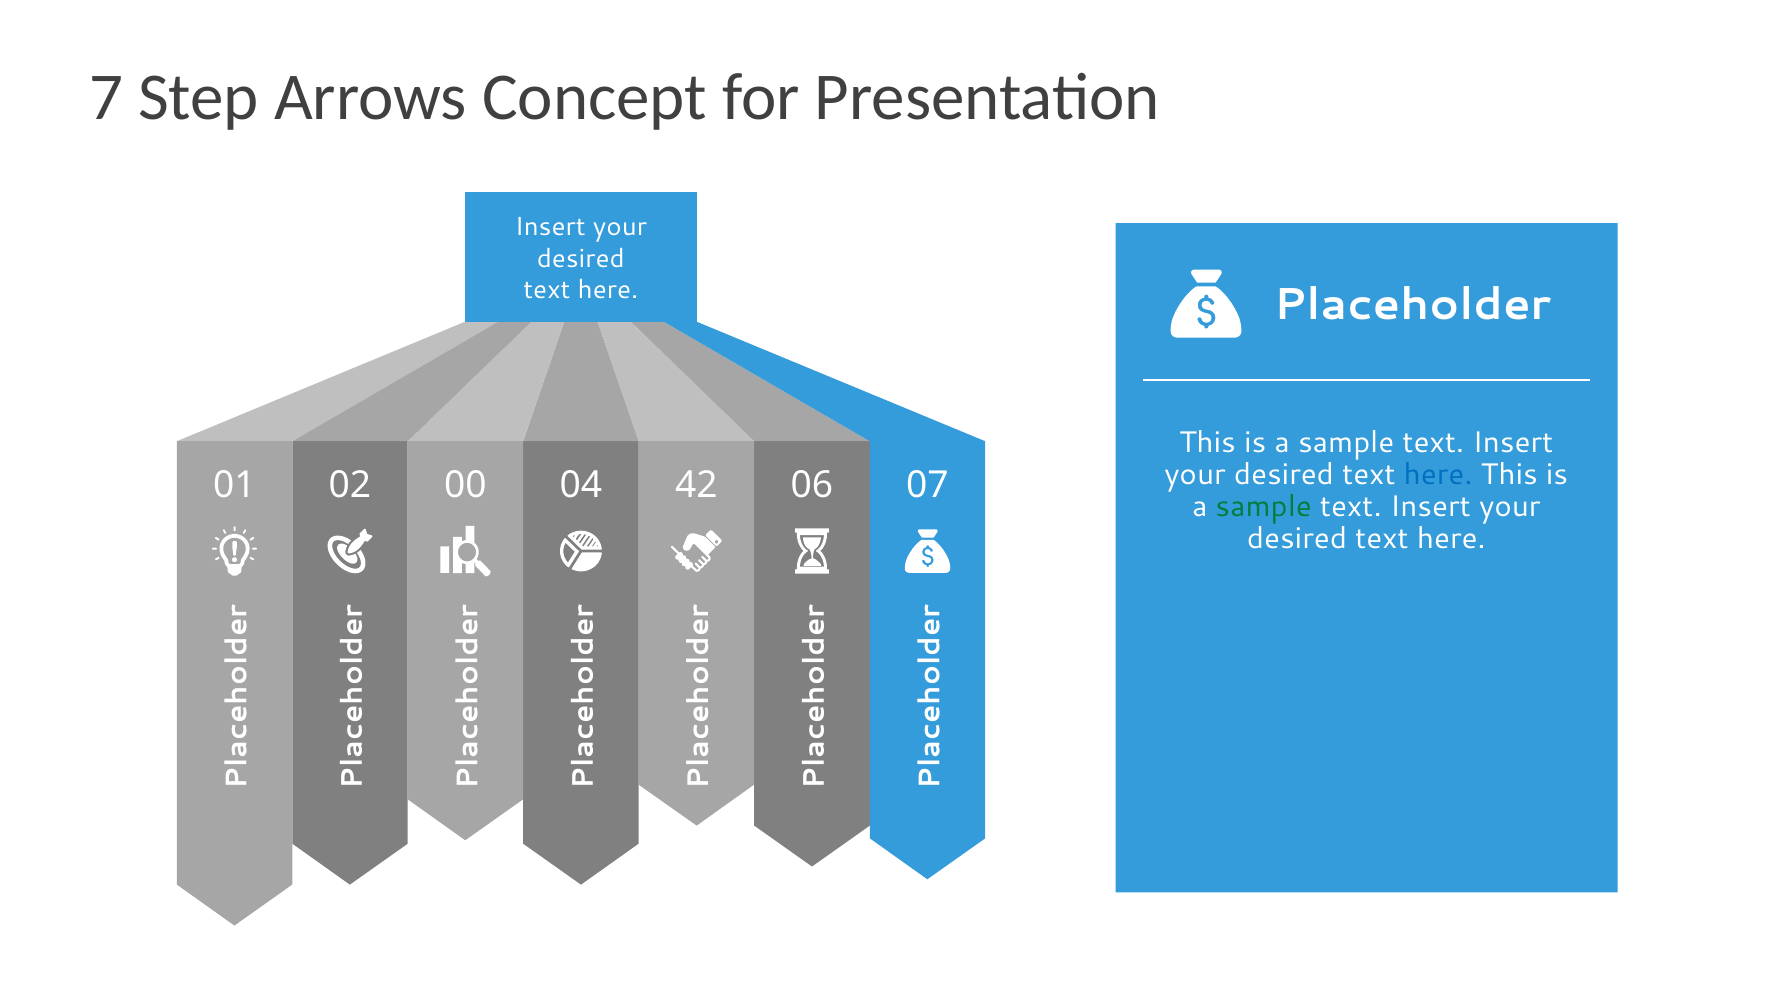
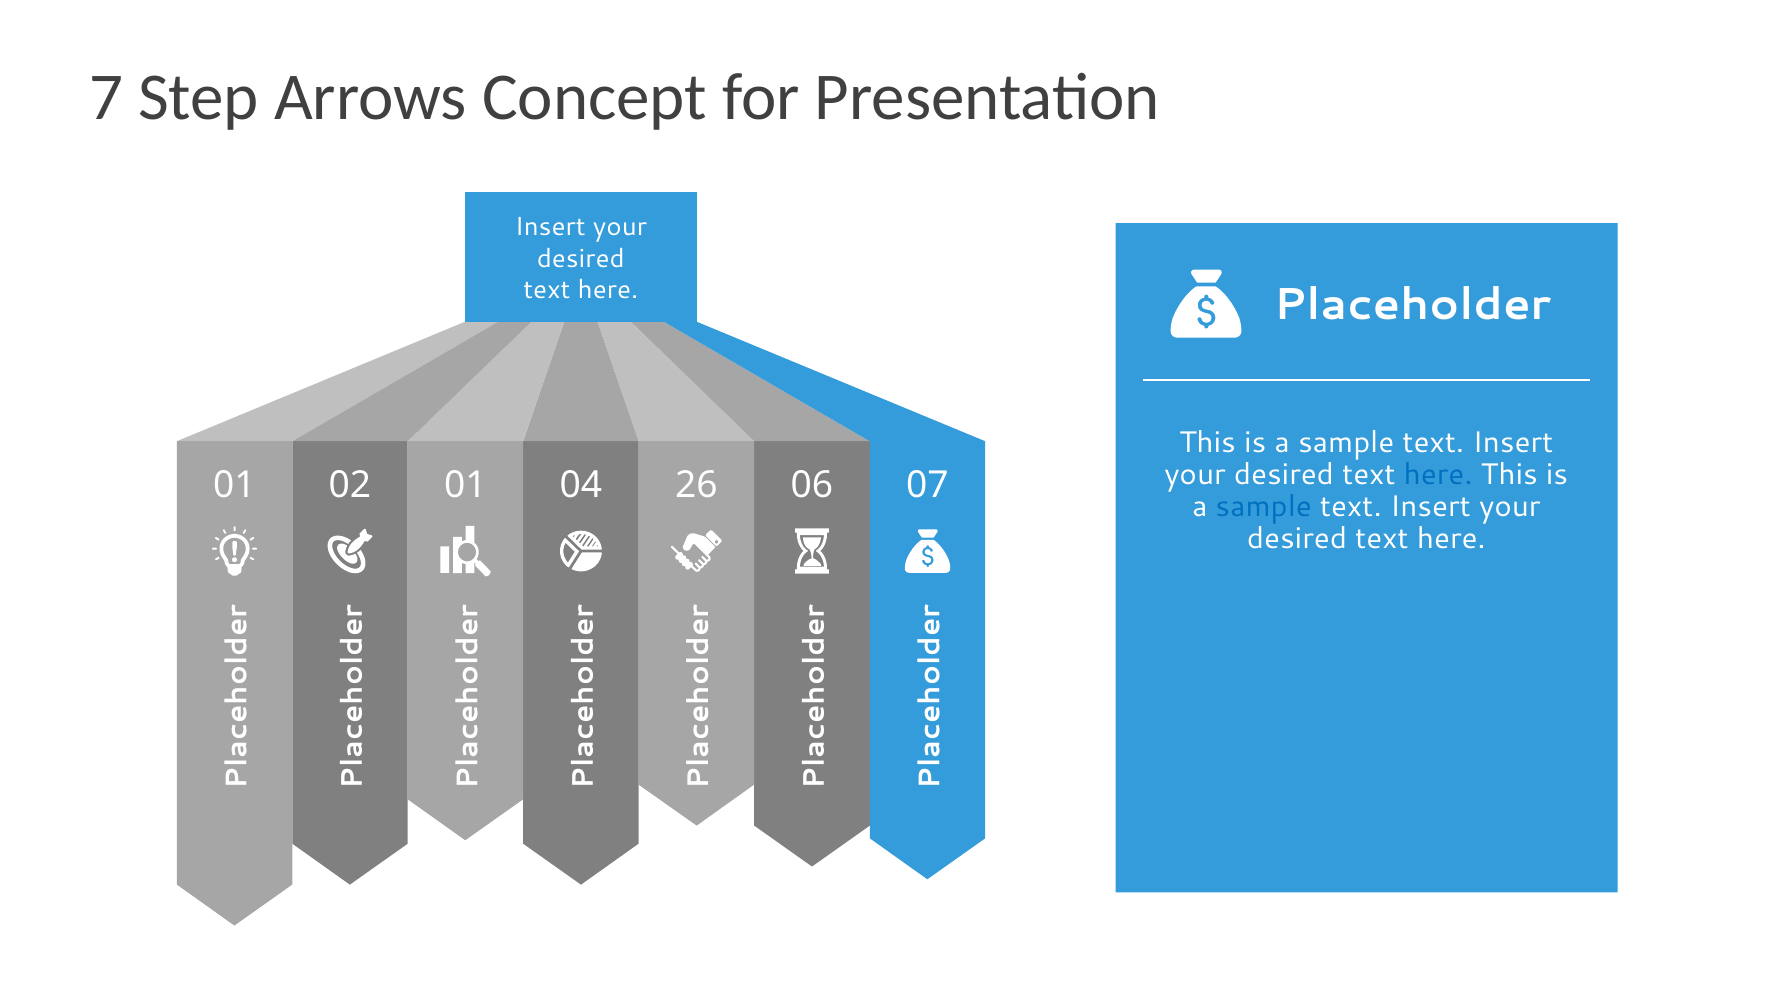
02 00: 00 -> 01 (465, 486)
42: 42 -> 26 (696, 486)
sample colour: green -> blue (1264, 507)
